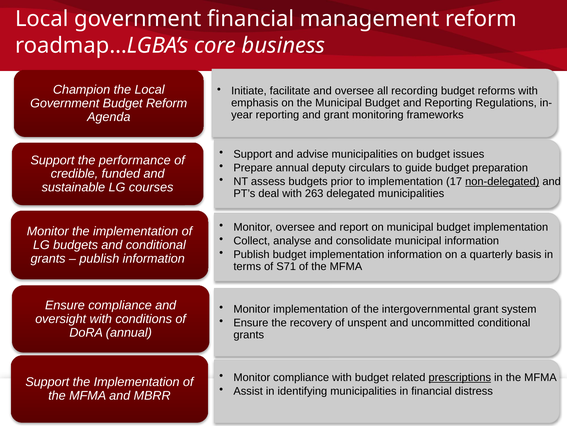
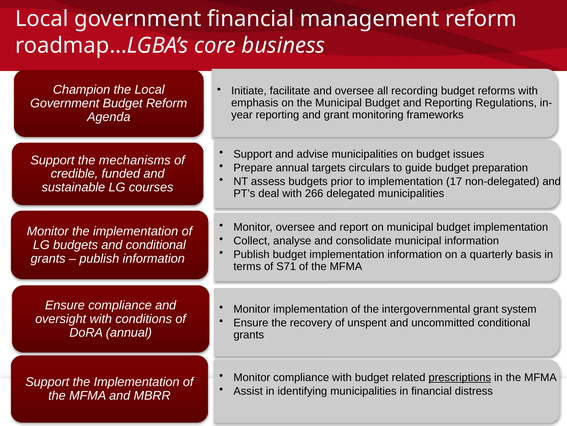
performance: performance -> mechanisms (135, 160)
deputy: deputy -> targets (329, 168)
non-delegated underline: present -> none (502, 181)
263: 263 -> 266 (314, 193)
